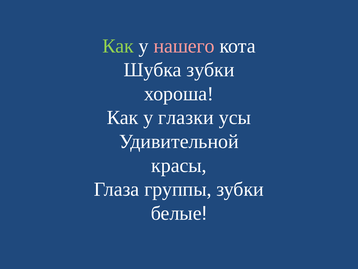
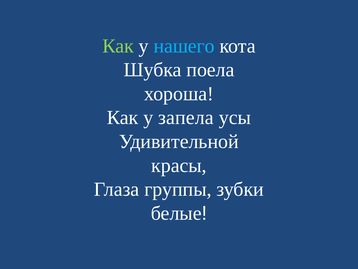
нашего colour: pink -> light blue (184, 46)
Шубка зубки: зубки -> поела (210, 70)
глазки: глазки -> запела (186, 117)
